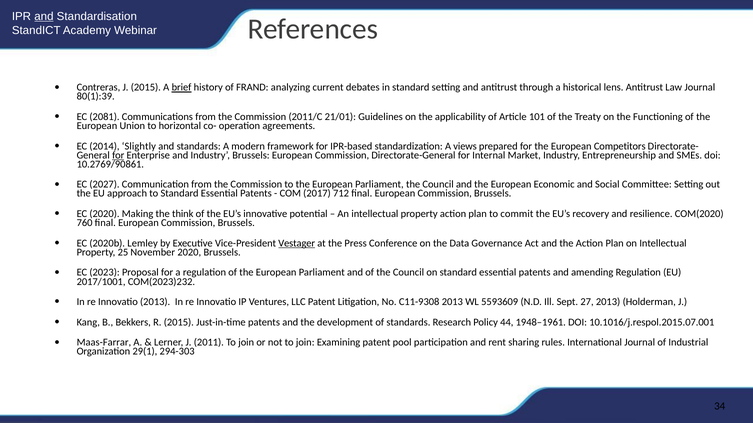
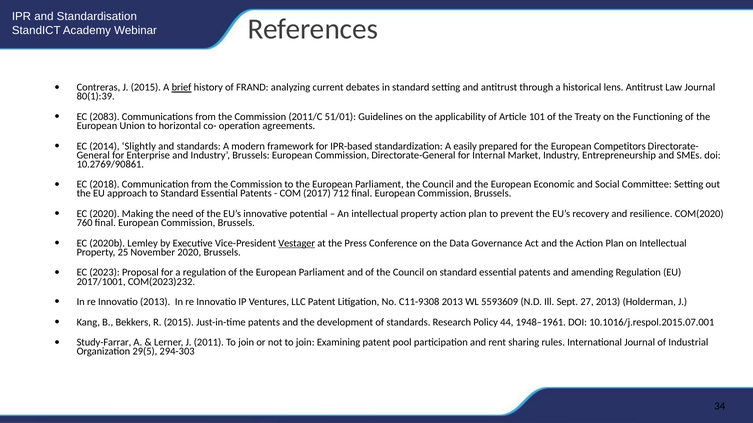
and underline: present -> none (44, 16)
2081: 2081 -> 2083 (105, 117)
21/01: 21/01 -> 51/01 (340, 117)
views: views -> easily (465, 146)
for underline: present -> none (118, 155)
2027: 2027 -> 2018 (105, 185)
think: think -> need (183, 214)
commit: commit -> prevent (517, 214)
Maas-Farrar: Maas-Farrar -> Study-Farrar (104, 343)
29(1: 29(1 -> 29(5 (145, 352)
